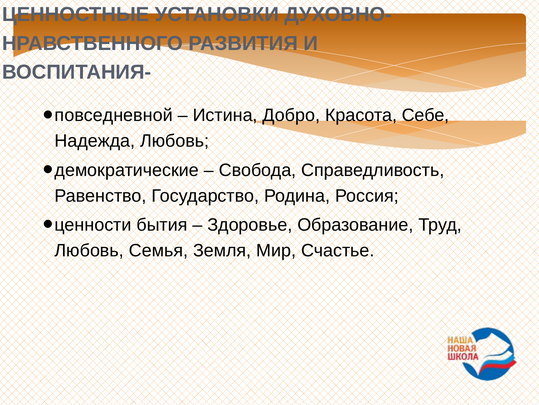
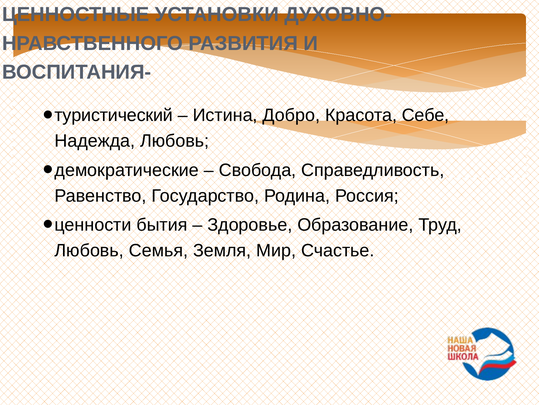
повседневной: повседневной -> туристический (114, 115)
